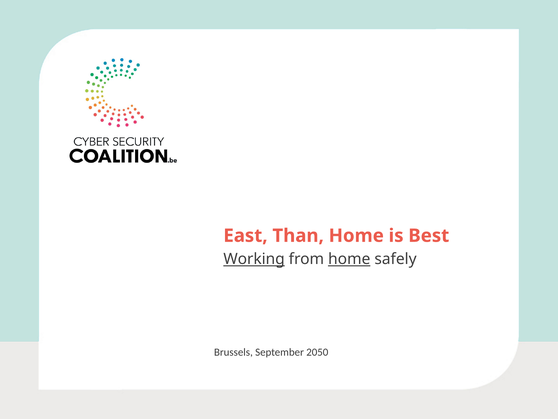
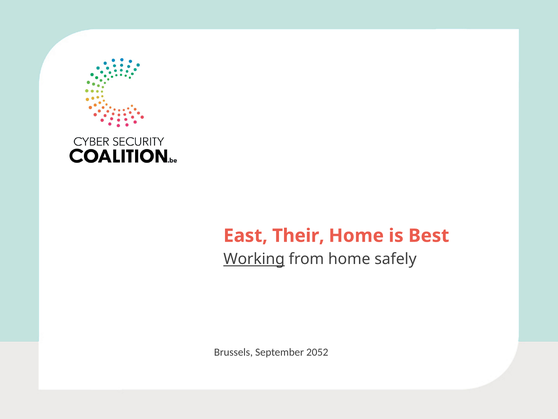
Than: Than -> Their (298, 235)
home underline: present -> none (349, 259)
2050: 2050 -> 2052 (317, 352)
